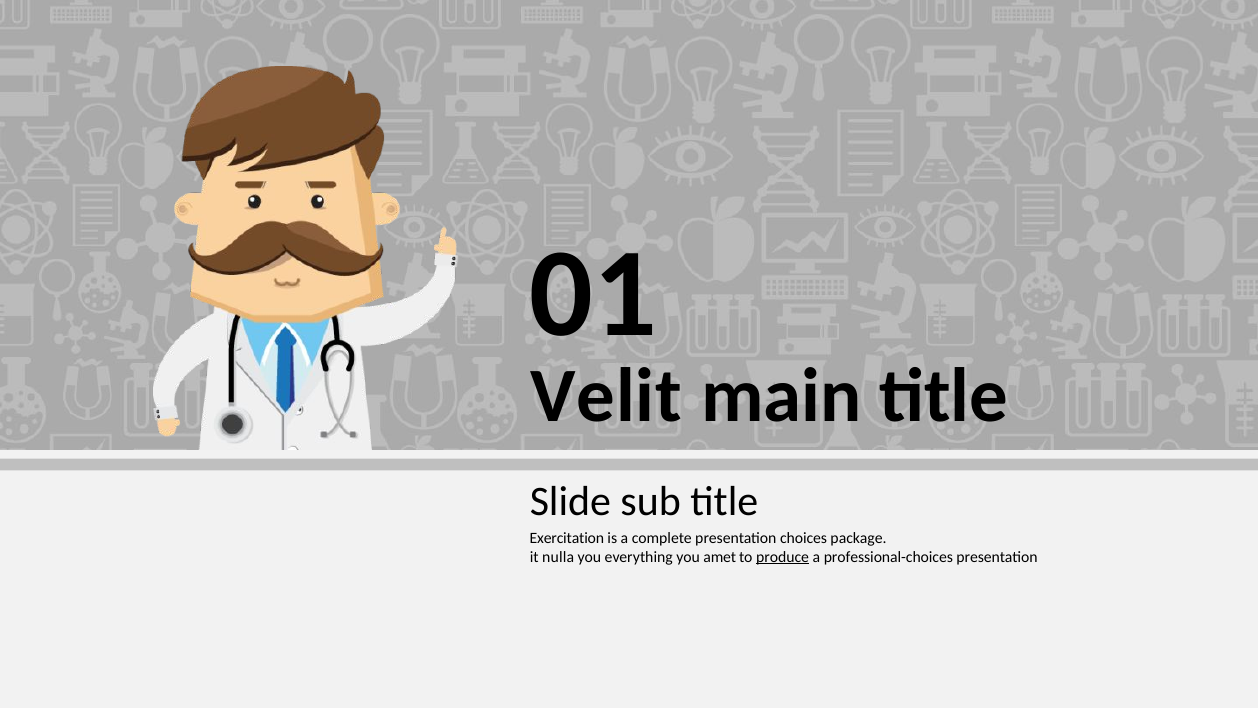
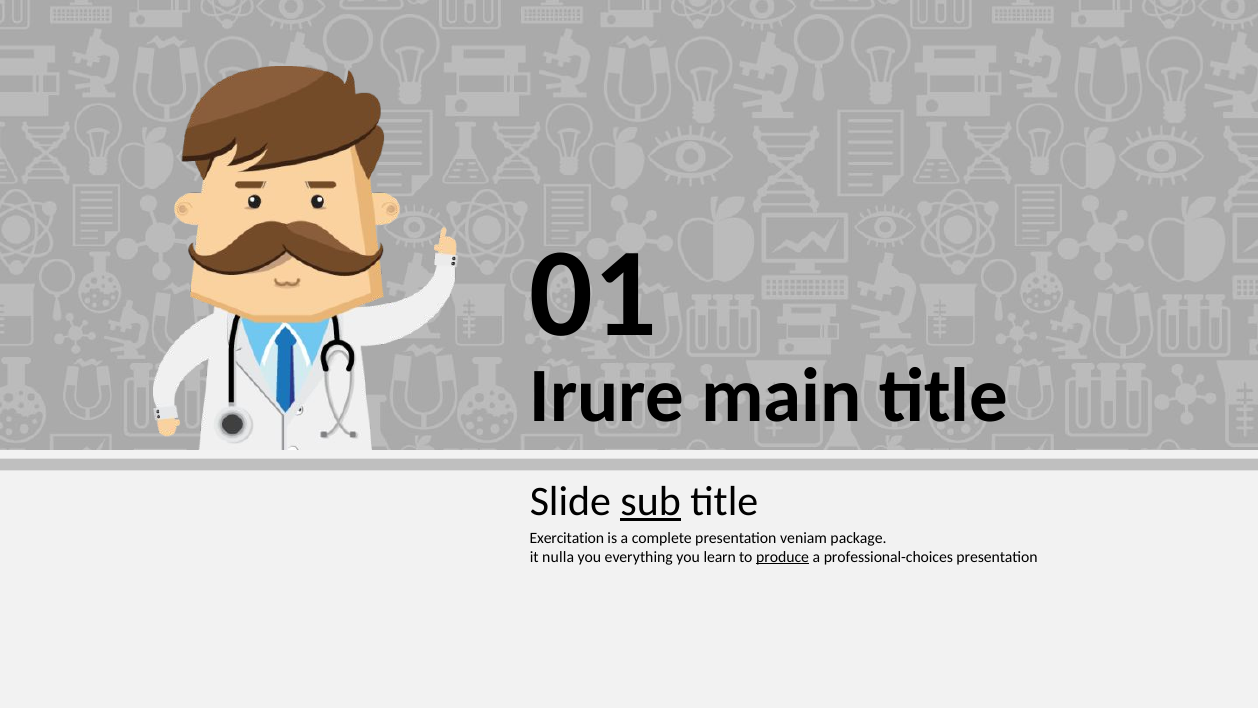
Velit: Velit -> Irure (607, 396)
sub underline: none -> present (651, 501)
choices: choices -> veniam (804, 538)
amet: amet -> learn (720, 557)
